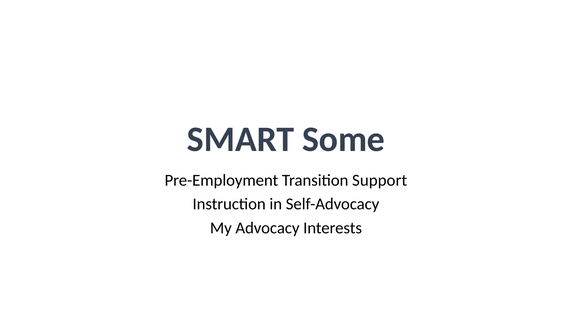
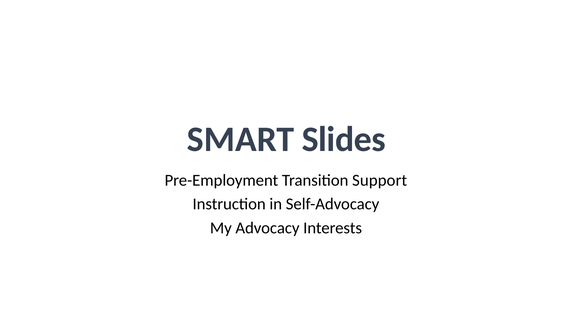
Some: Some -> Slides (344, 139)
